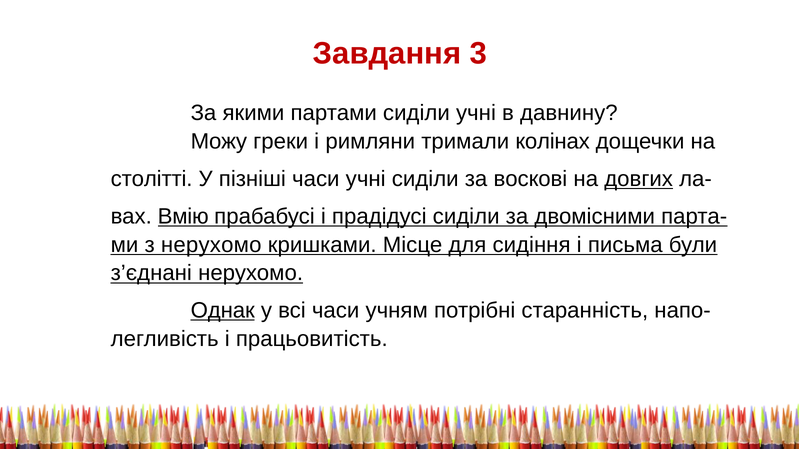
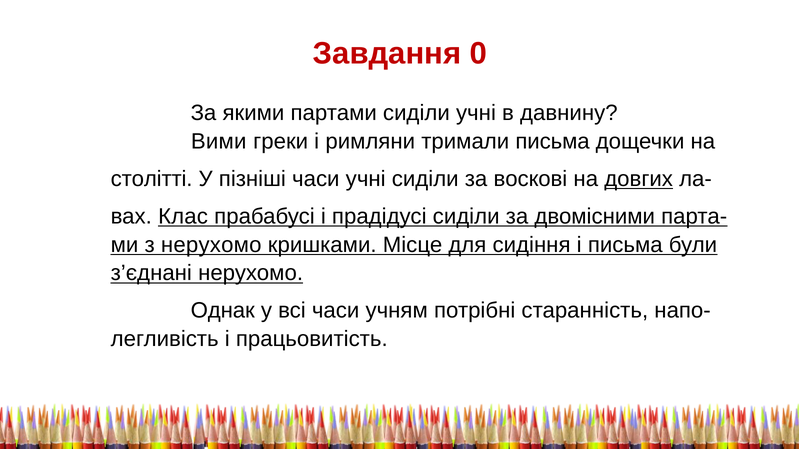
3: 3 -> 0 (478, 54)
Можу: Можу -> Вими (219, 142)
тримали колінах: колінах -> письма (553, 142)
Вмію: Вмію -> Клас (183, 216)
Однак underline: present -> none (223, 311)
